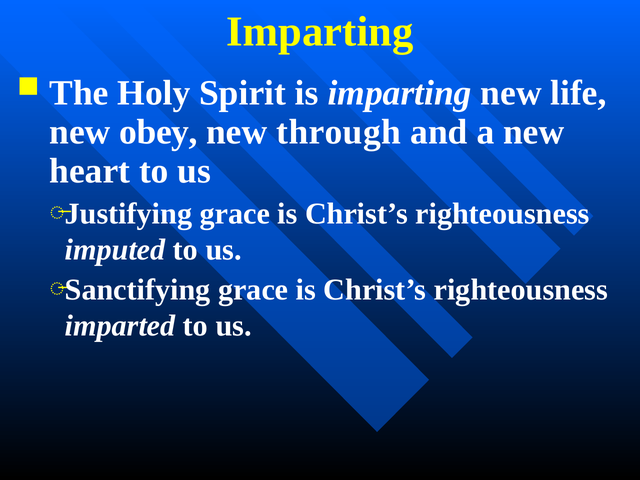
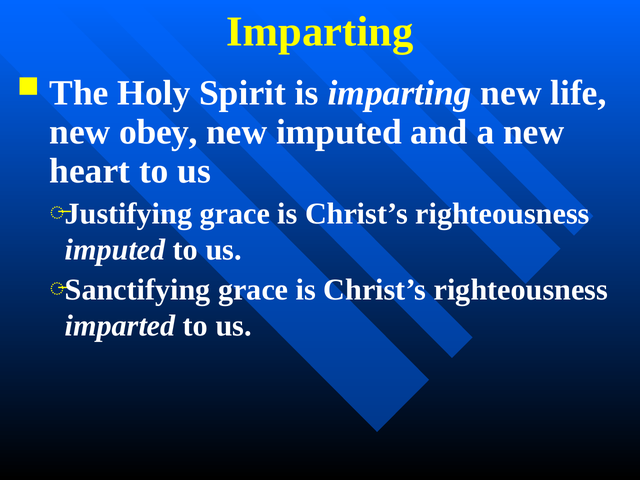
new through: through -> imputed (339, 132)
